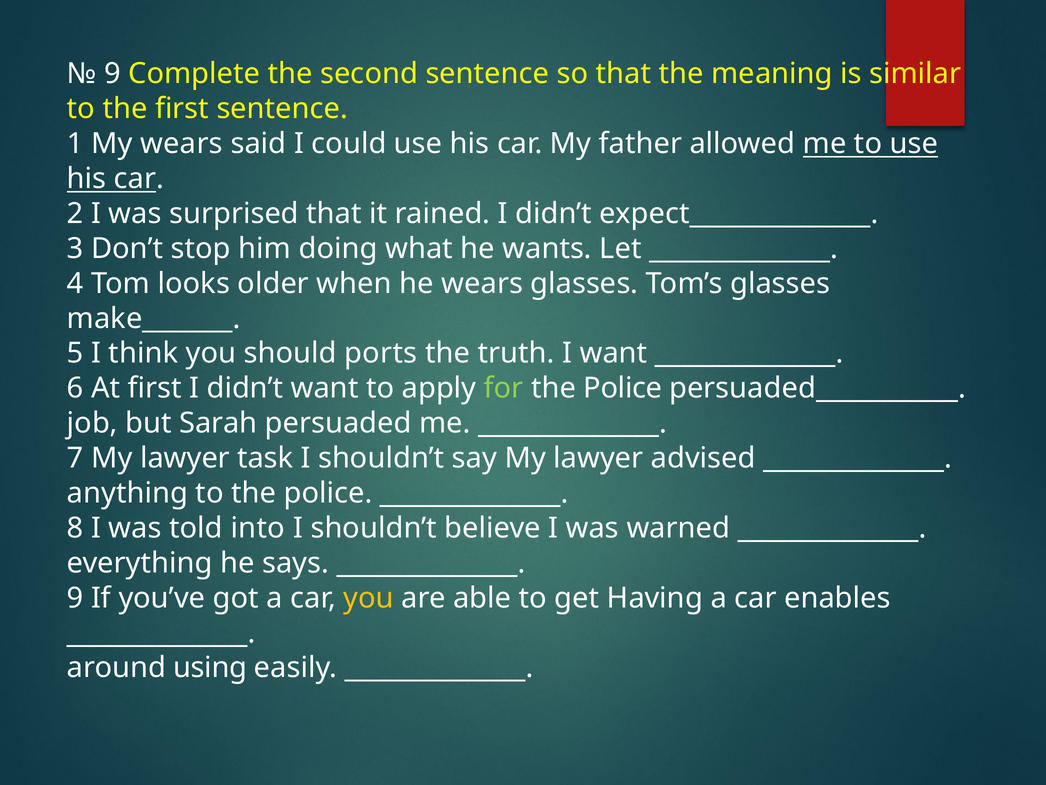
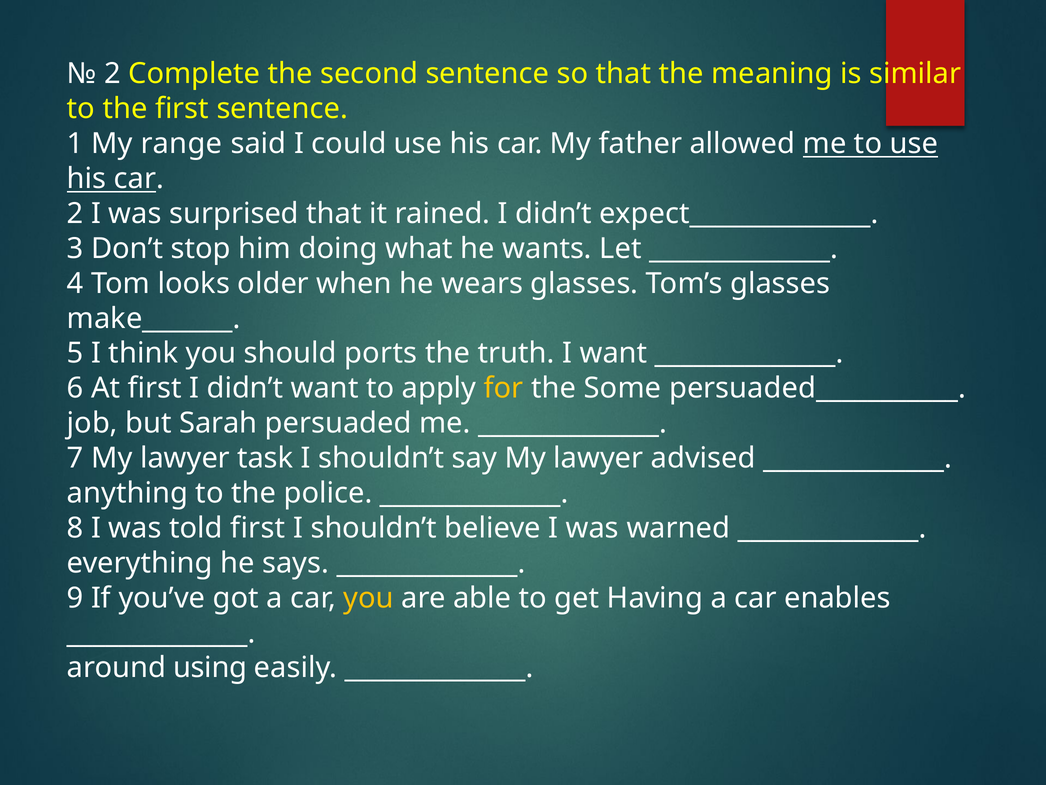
9: 9 -> 2 (112, 74)
My wears: wears -> range (181, 144)
for colour: light green -> yellow (504, 388)
Police: Police -> Some (622, 388)
told into: into -> first (258, 528)
